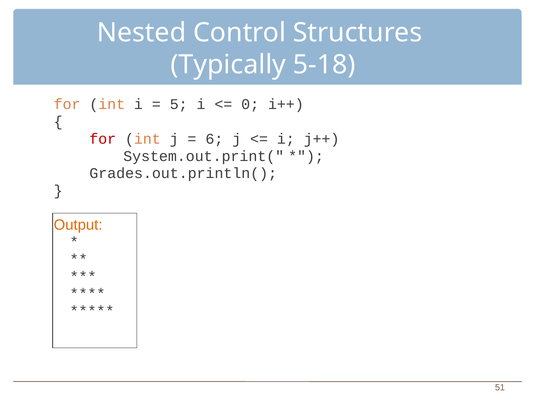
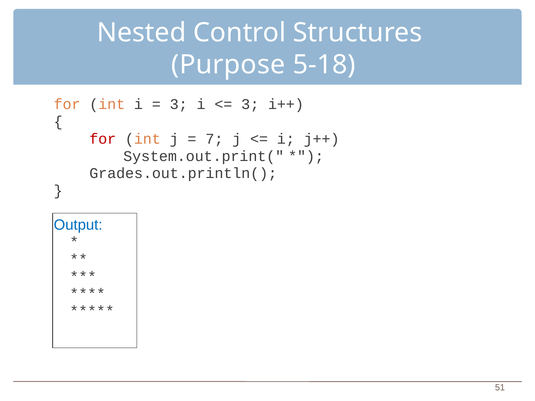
Typically: Typically -> Purpose (228, 65)
5: 5 -> 3 (179, 104)
0: 0 -> 3 (250, 104)
6: 6 -> 7 (214, 139)
Output colour: orange -> blue (78, 225)
